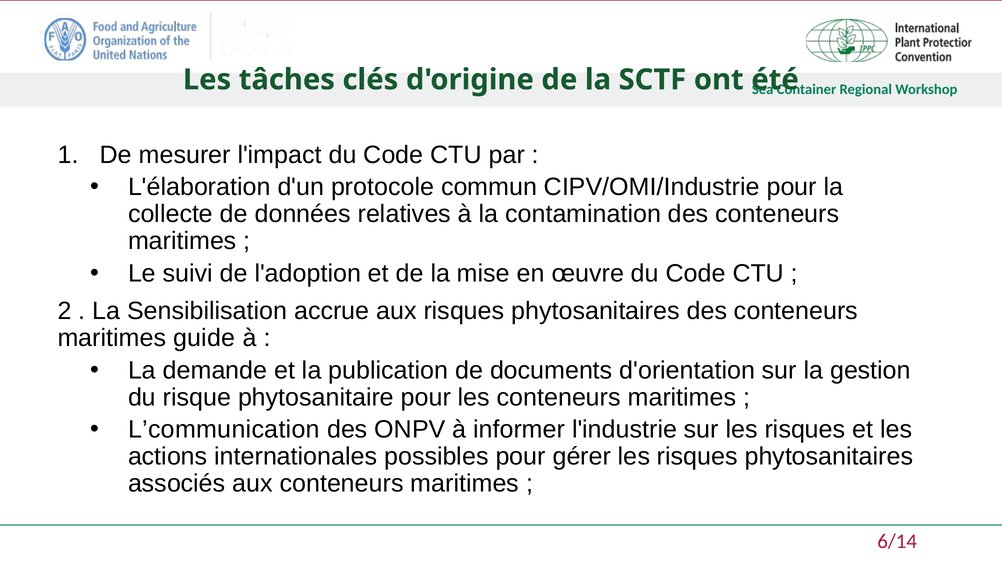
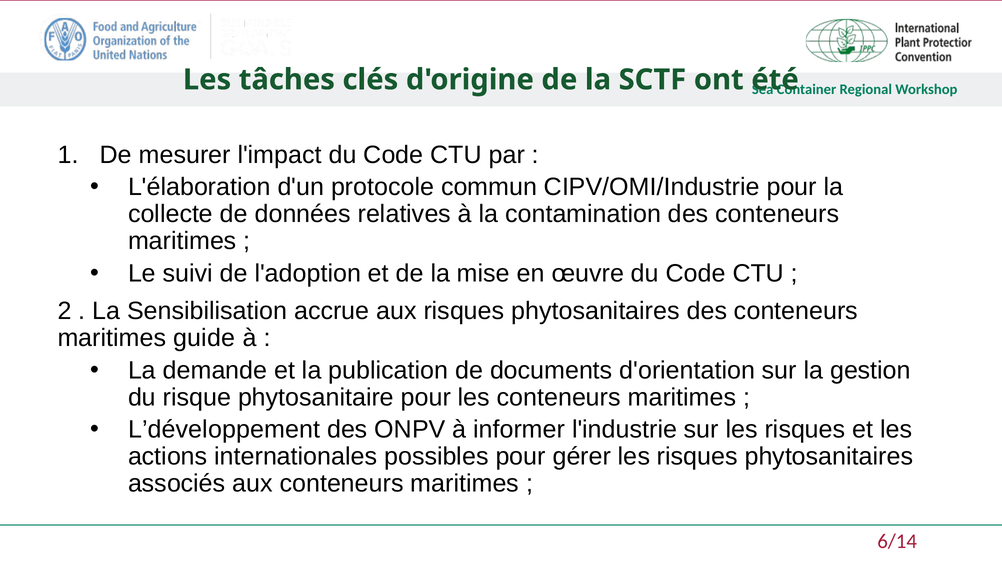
L’communication: L’communication -> L’développement (224, 429)
